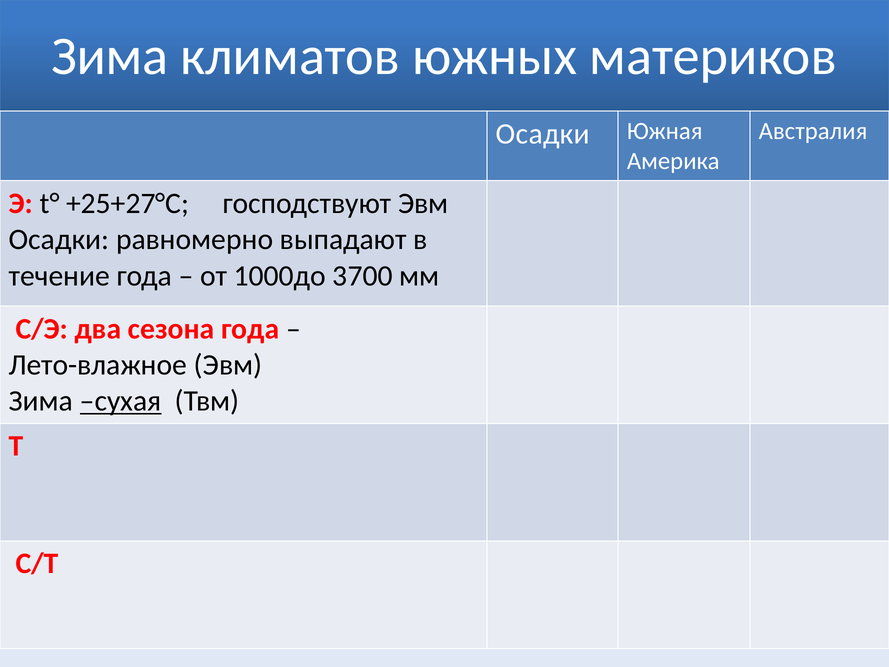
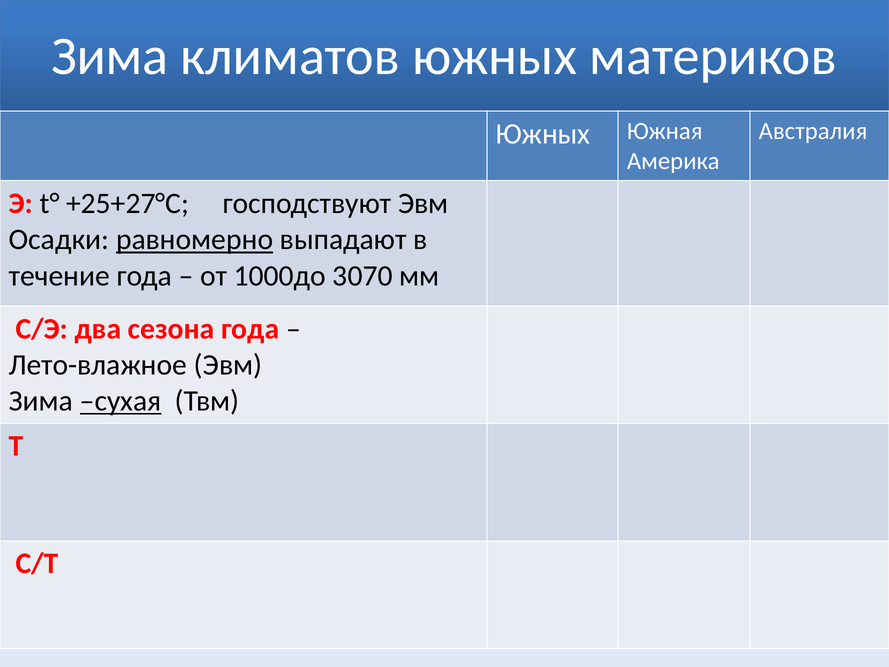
Осадки: Осадки -> Южных (543, 134)
равномерно underline: none -> present (195, 240)
3700: 3700 -> 3070 (363, 276)
